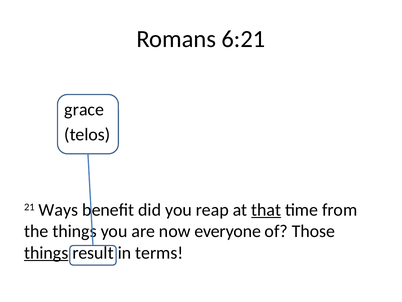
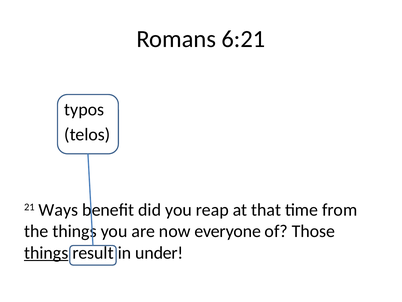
grace: grace -> typos (84, 109)
that underline: present -> none (266, 210)
terms: terms -> under (159, 252)
